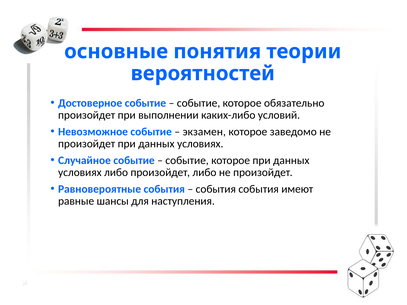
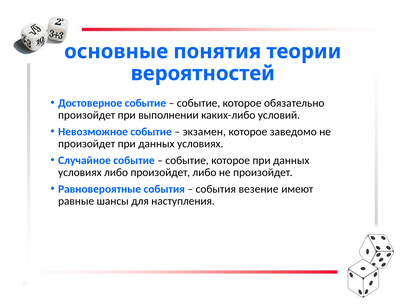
события события: события -> везение (259, 189)
